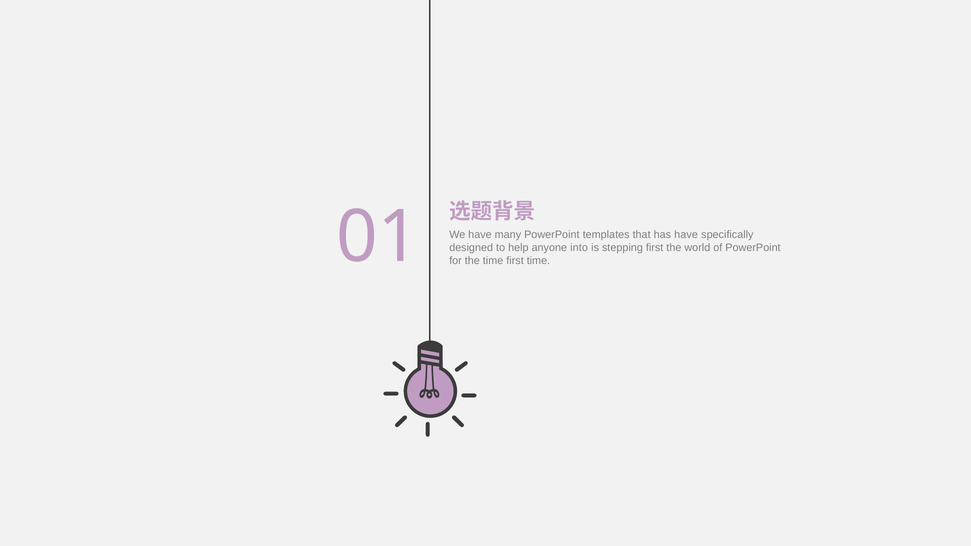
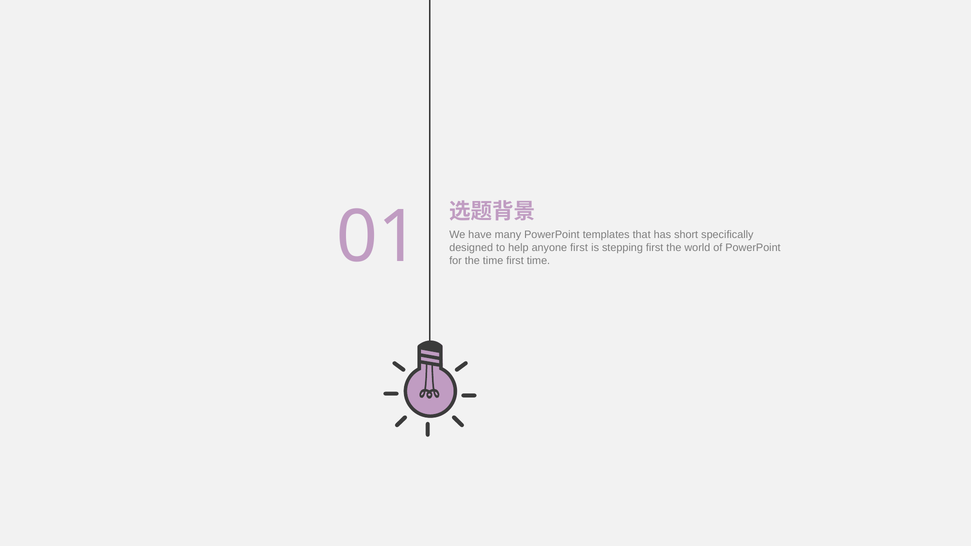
has have: have -> short (686, 235)
anyone into: into -> first (579, 248)
